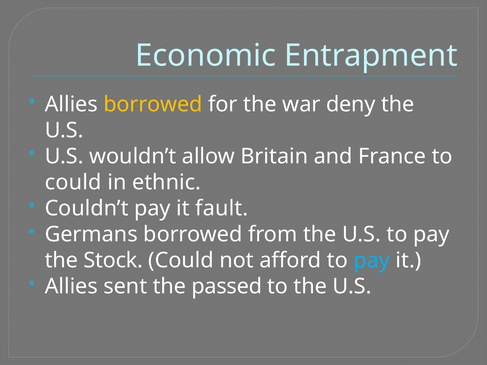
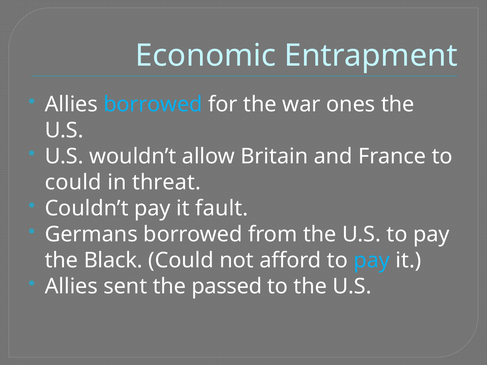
borrowed colour: yellow -> light blue (153, 105)
deny: deny -> ones (351, 105)
ethnic: ethnic -> threat (167, 183)
Stock: Stock -> Black (113, 260)
